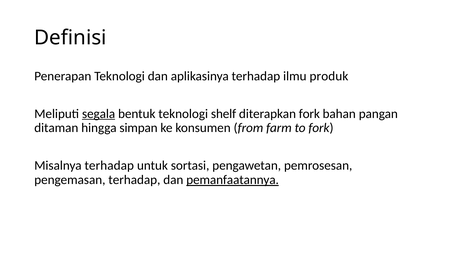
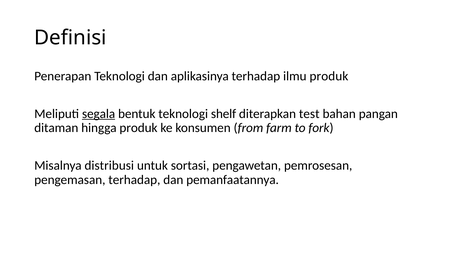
diterapkan fork: fork -> test (309, 114)
hingga simpan: simpan -> produk (139, 128)
Misalnya terhadap: terhadap -> distribusi (109, 166)
pemanfaatannya underline: present -> none (233, 180)
